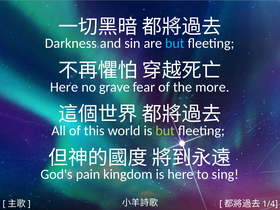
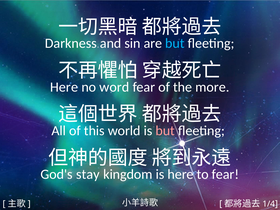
grave: grave -> word (114, 87)
but colour: light green -> pink (165, 131)
pain: pain -> stay (88, 174)
to sing: sing -> fear (225, 174)
